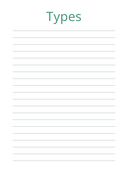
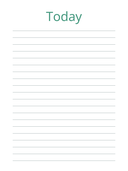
Types: Types -> Today (64, 17)
